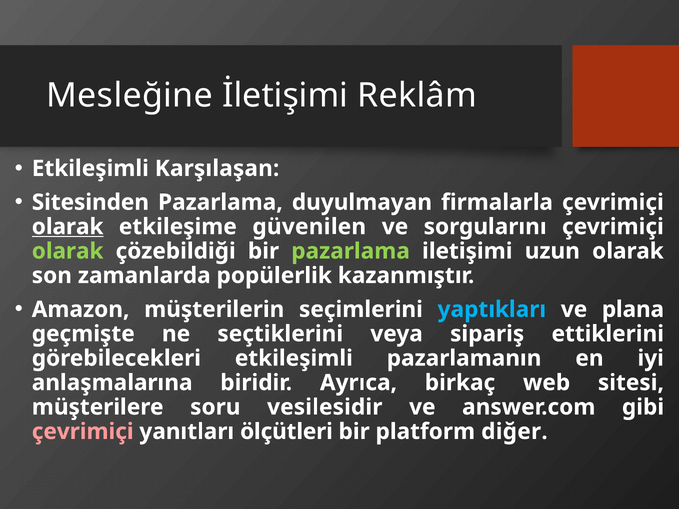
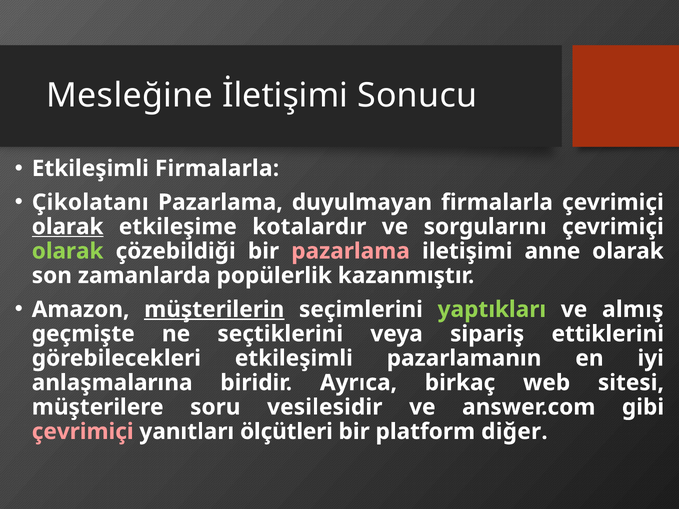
Reklâm: Reklâm -> Sonucu (417, 96)
Etkileşimli Karşılaşan: Karşılaşan -> Firmalarla (217, 169)
Sitesinden: Sitesinden -> Çikolatanı (90, 202)
güvenilen: güvenilen -> kotalardır (309, 227)
pazarlama colour: light green -> pink (351, 251)
uzun: uzun -> anne (552, 251)
müşterilerin underline: none -> present (214, 310)
yaptıkları colour: light blue -> light green (492, 310)
plana: plana -> almış (633, 310)
